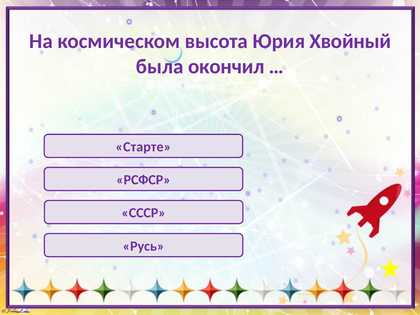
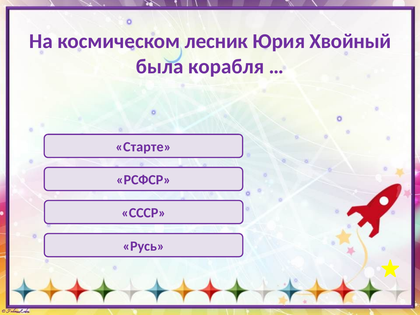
высота: высота -> лесник (216, 41)
окончил: окончил -> корабля (226, 67)
